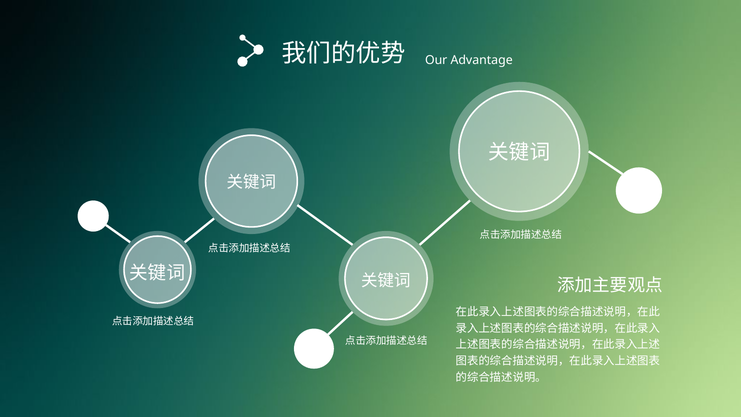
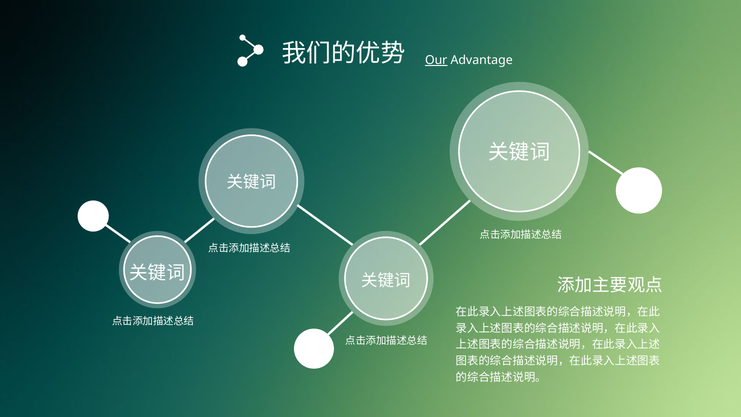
Our underline: none -> present (436, 60)
